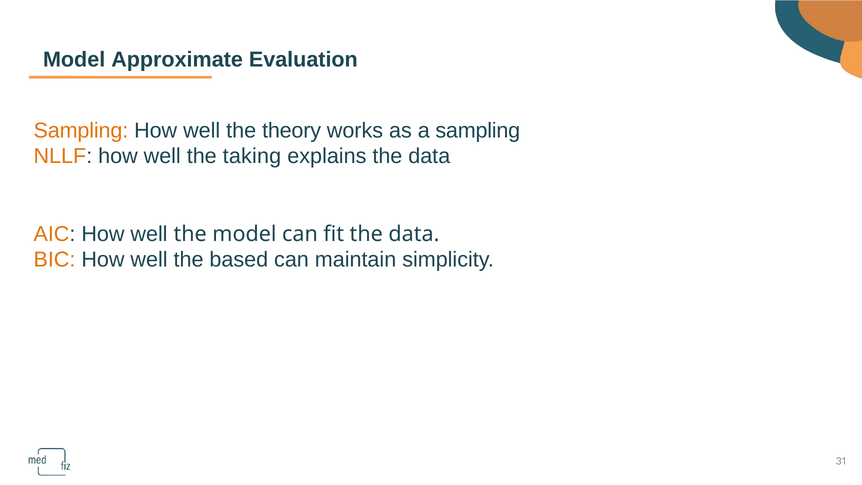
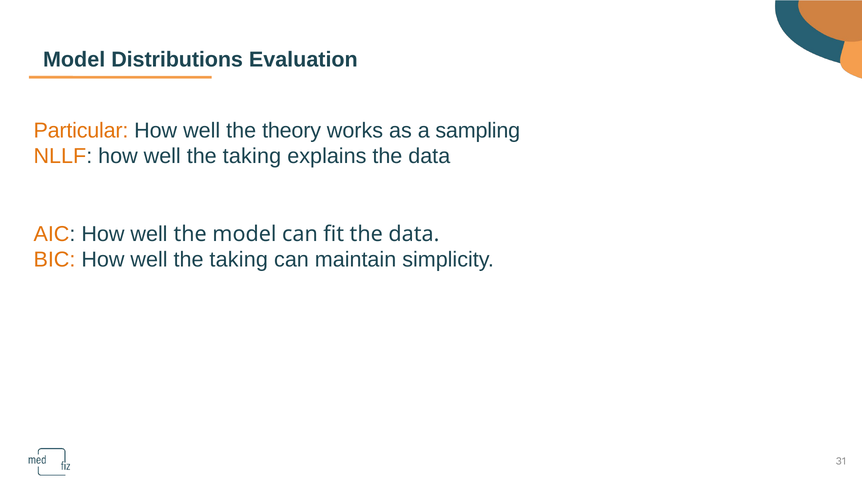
Approximate: Approximate -> Distributions (177, 60)
Sampling: Sampling -> Particular (81, 130)
based: based -> taking (239, 260)
